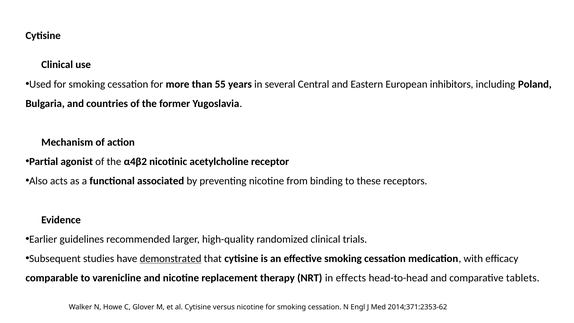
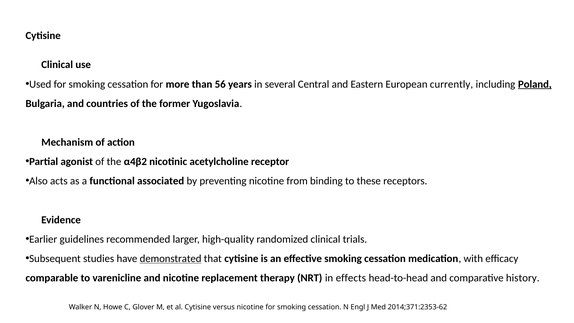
55: 55 -> 56 (220, 84)
inhibitors: inhibitors -> currently (452, 84)
Poland underline: none -> present (535, 84)
tablets: tablets -> history (523, 278)
